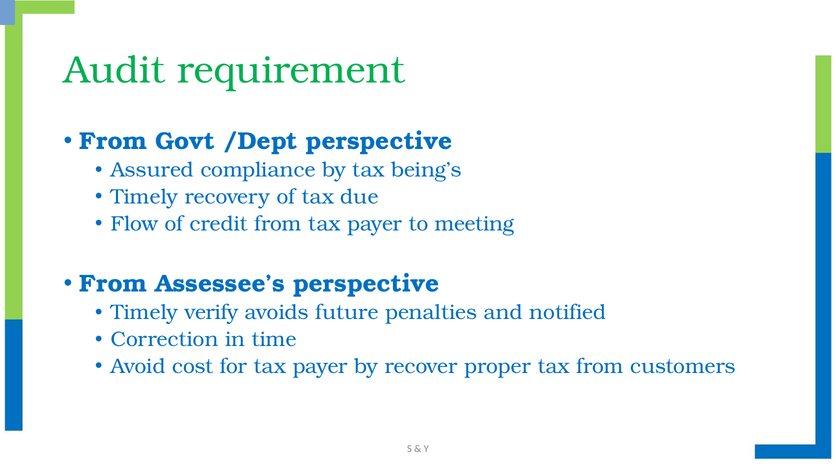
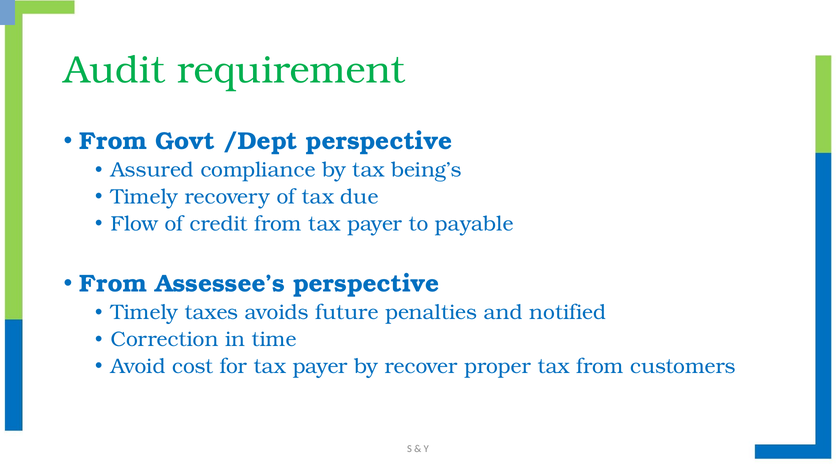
meeting: meeting -> payable (474, 224)
verify: verify -> taxes (212, 313)
